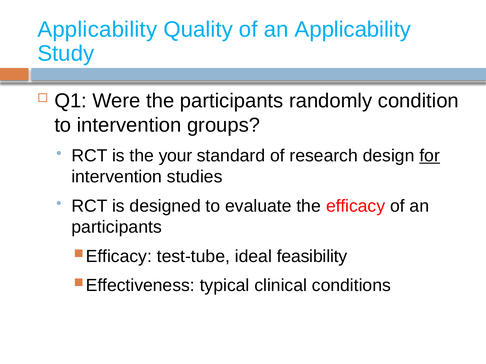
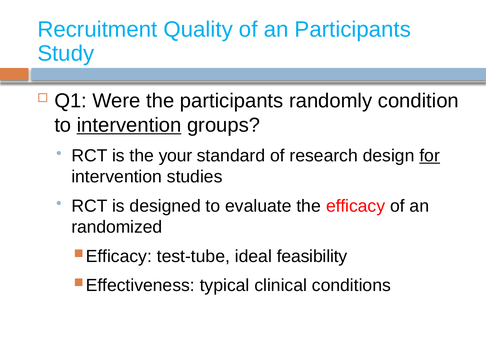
Applicability: Applicability -> Recruitment (97, 29)
an Applicability: Applicability -> Participants (353, 29)
intervention underline: none -> present (129, 125)
participants: participants -> randomized (117, 227)
